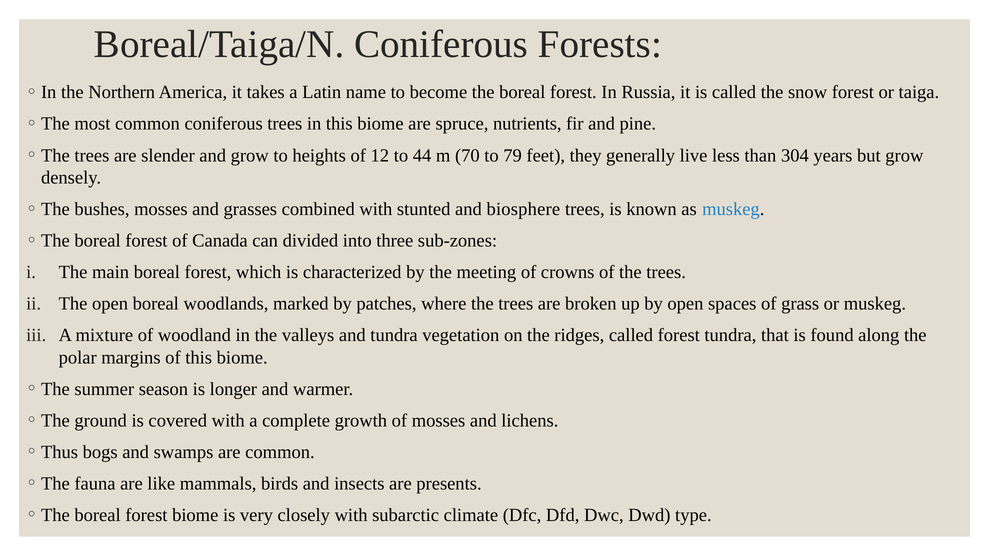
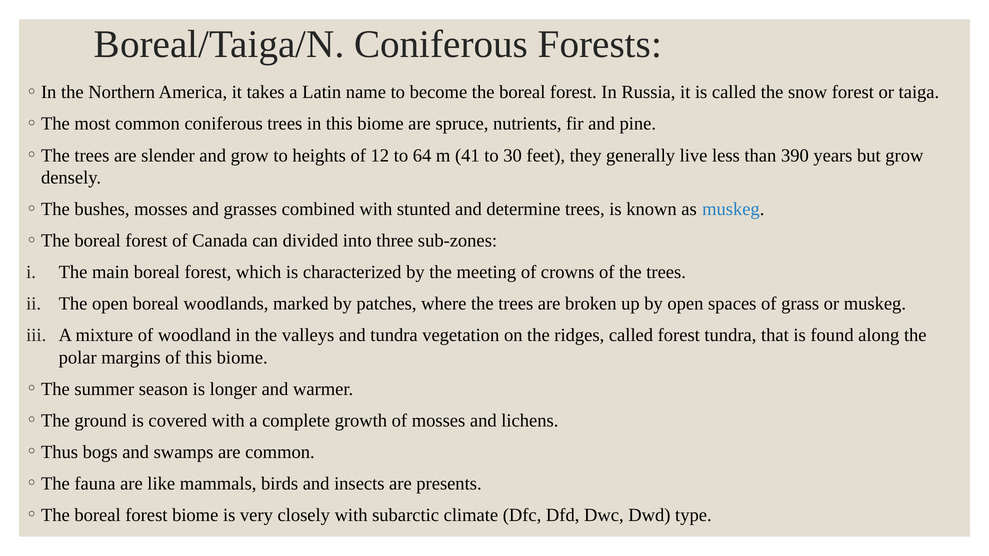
44: 44 -> 64 (422, 155)
70: 70 -> 41 (467, 155)
79: 79 -> 30 (513, 155)
304: 304 -> 390 (795, 155)
biosphere: biosphere -> determine (523, 209)
